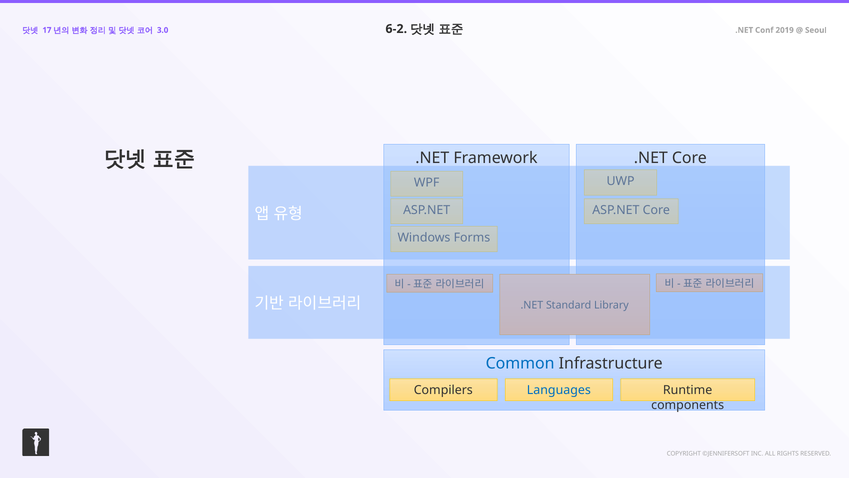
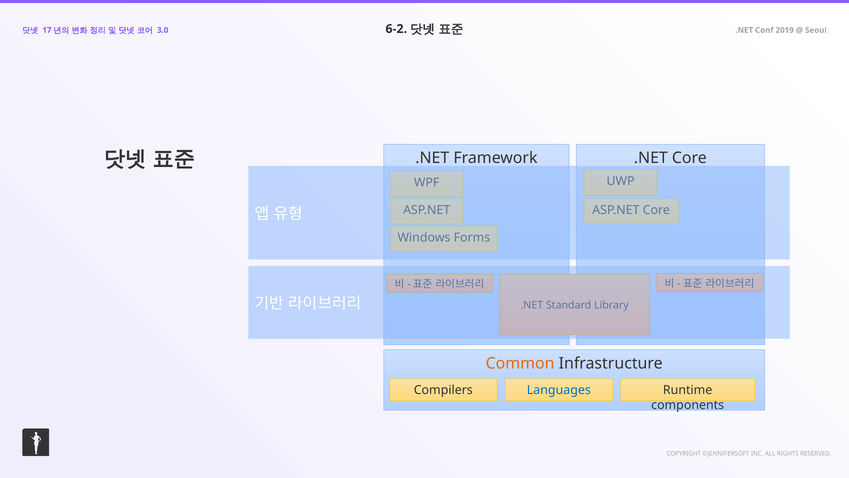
Common colour: blue -> orange (520, 363)
